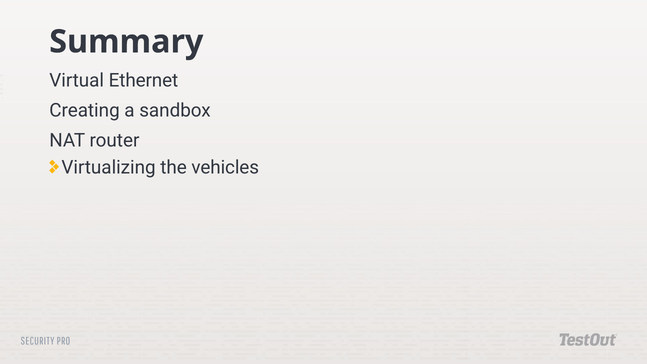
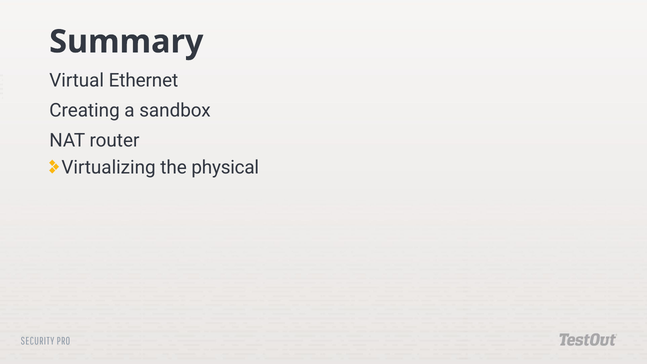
vehicles: vehicles -> physical (225, 167)
